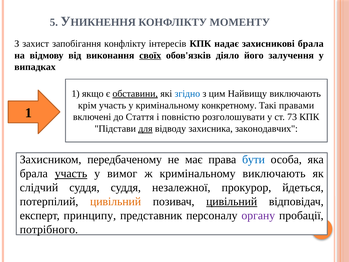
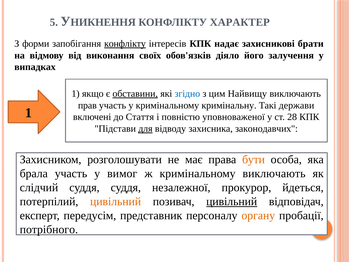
МОМЕНТУ: МОМЕНТУ -> ХАРАКТЕР (240, 22)
захист: захист -> форми (36, 44)
конфлікту underline: none -> present (125, 44)
захисникові брала: брала -> брати (311, 44)
своїх underline: present -> none (150, 55)
крім: крім -> прав (87, 105)
конкретному: конкретному -> кримінальну (229, 105)
правами: правами -> держави (297, 105)
розголошувати: розголошувати -> уповноваженої (234, 117)
73: 73 -> 28 (292, 117)
передбаченому: передбаченому -> розголошувати (125, 160)
бути colour: blue -> orange (254, 160)
участь underline: present -> none (71, 173)
принципу: принципу -> передусім (90, 215)
органу colour: purple -> orange (258, 215)
